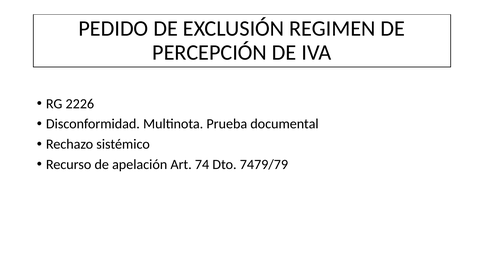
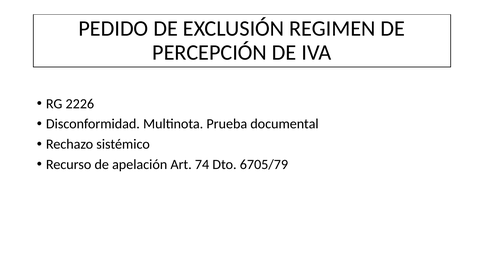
7479/79: 7479/79 -> 6705/79 (264, 165)
